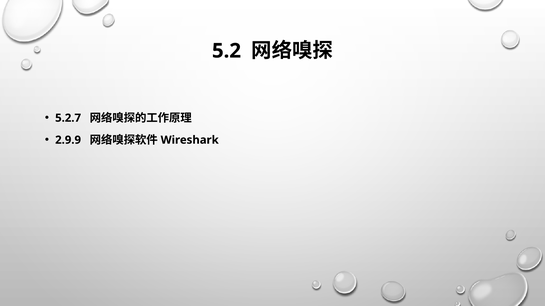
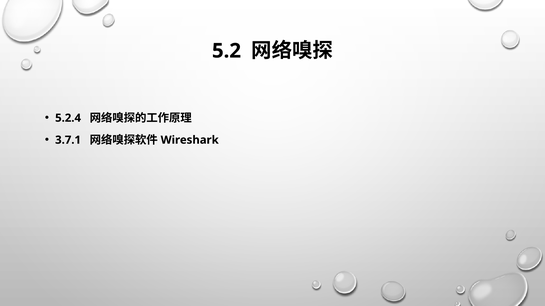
5.2.7: 5.2.7 -> 5.2.4 (68, 118)
2.9.9: 2.9.9 -> 3.7.1 (68, 140)
